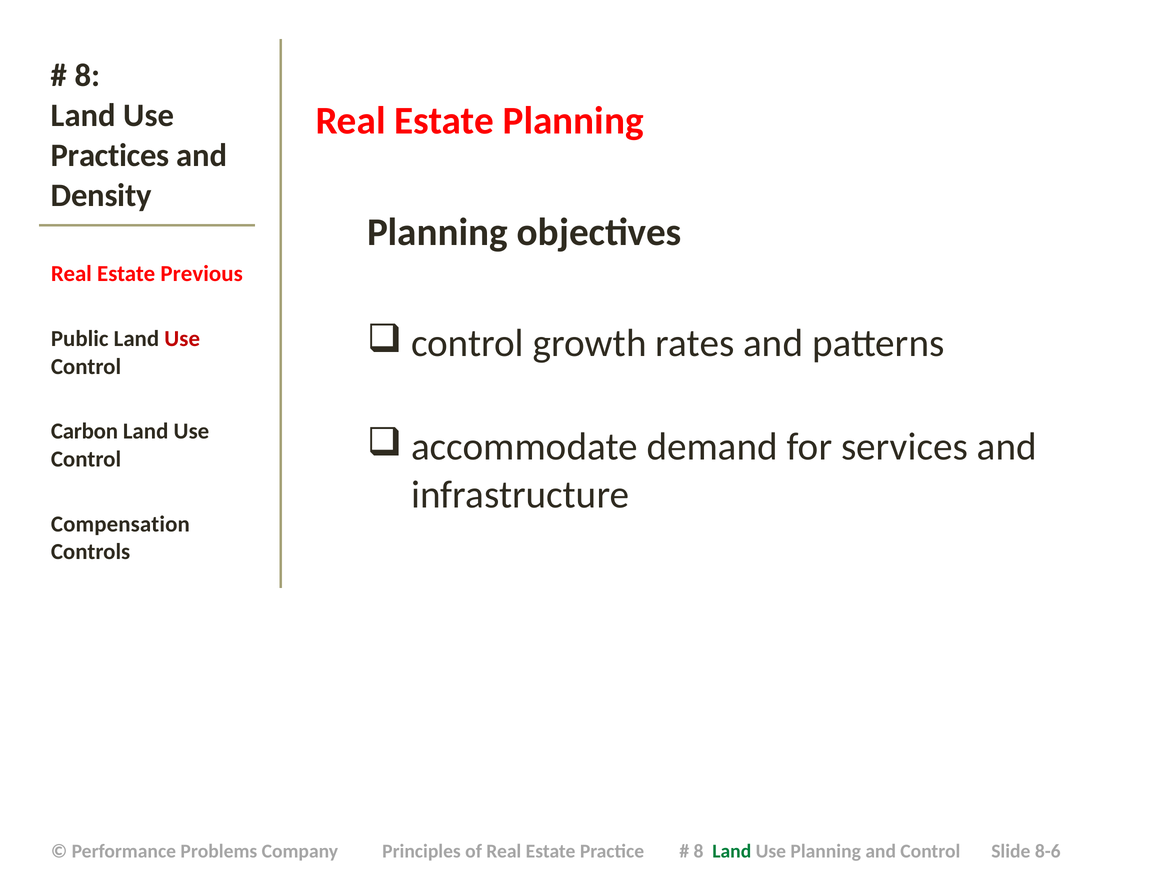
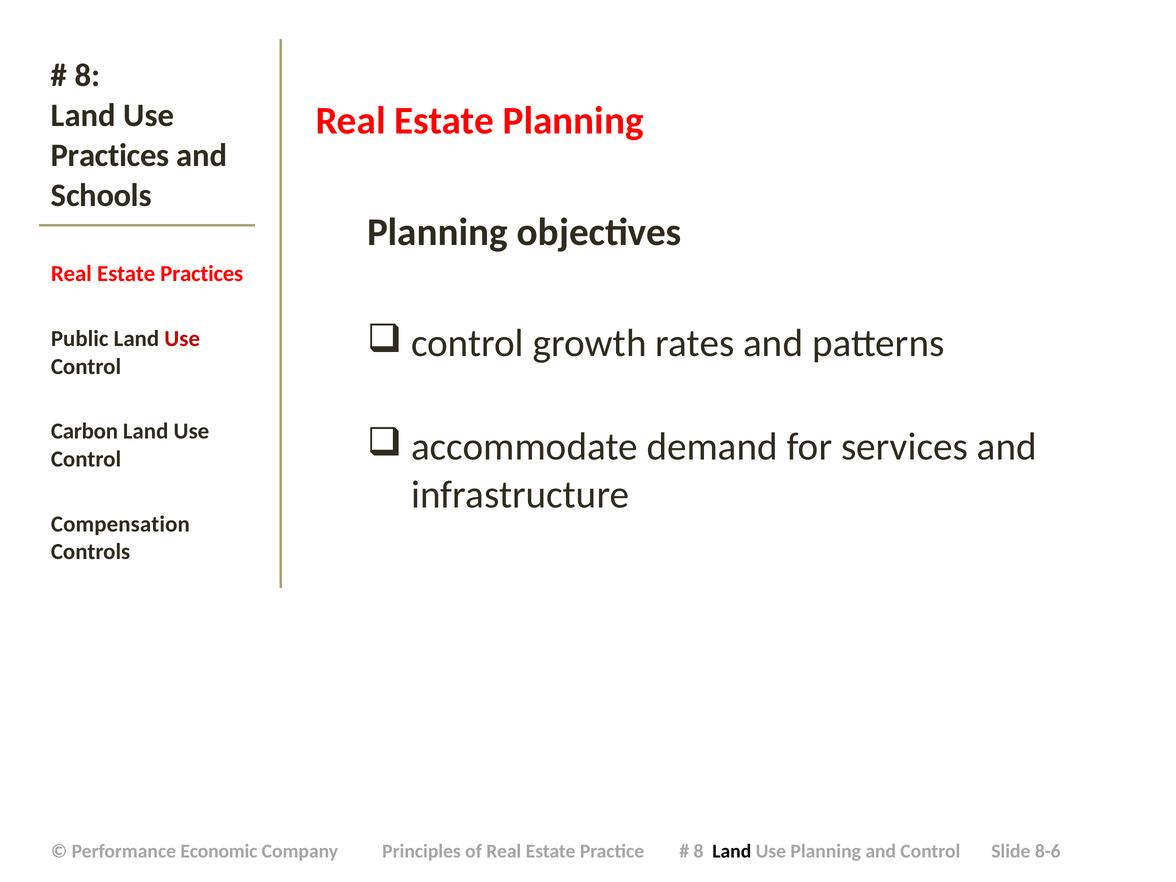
Density: Density -> Schools (101, 195)
Estate Previous: Previous -> Practices (202, 274)
Problems: Problems -> Economic (219, 851)
Land colour: green -> black (732, 851)
